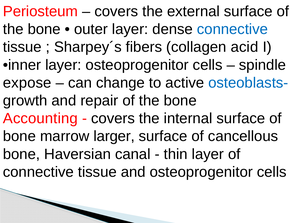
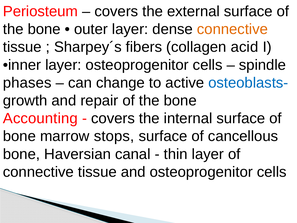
connective colour: blue -> orange (232, 29)
expose: expose -> phases (27, 83)
larger: larger -> stops (114, 136)
